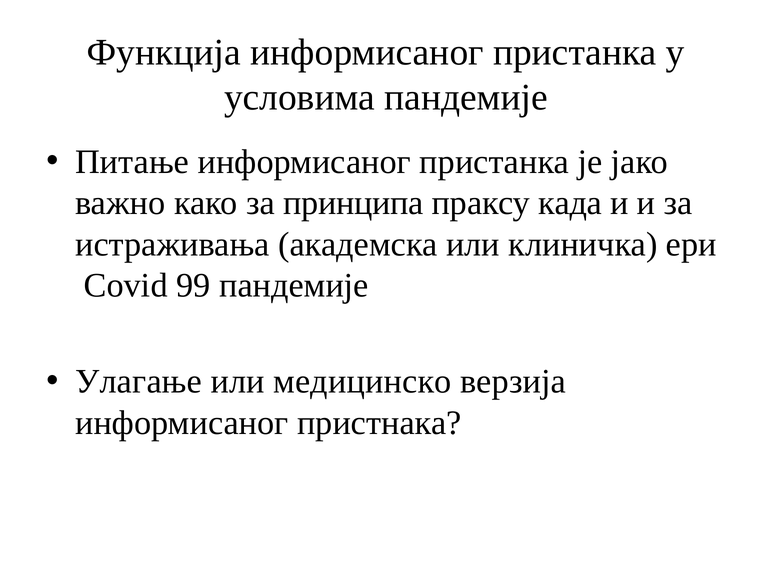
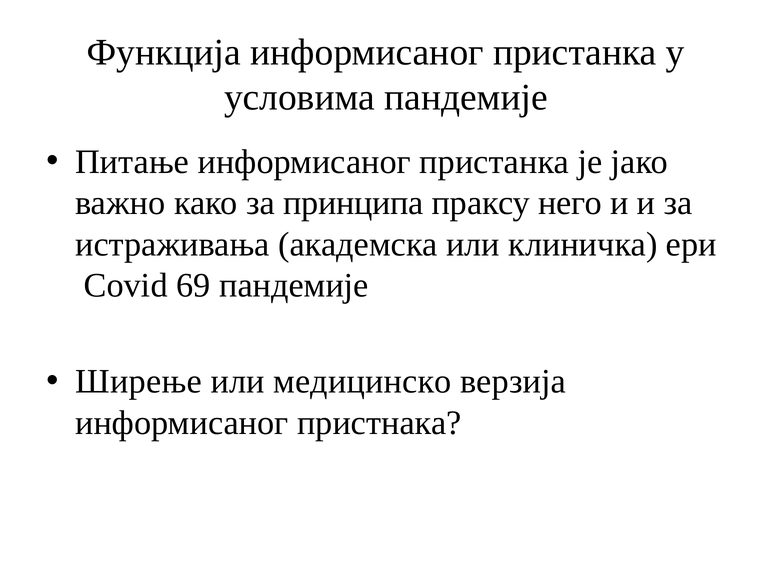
када: када -> него (570, 203)
99: 99 -> 69 (193, 286)
Улагање: Улагање -> Ширење (139, 382)
